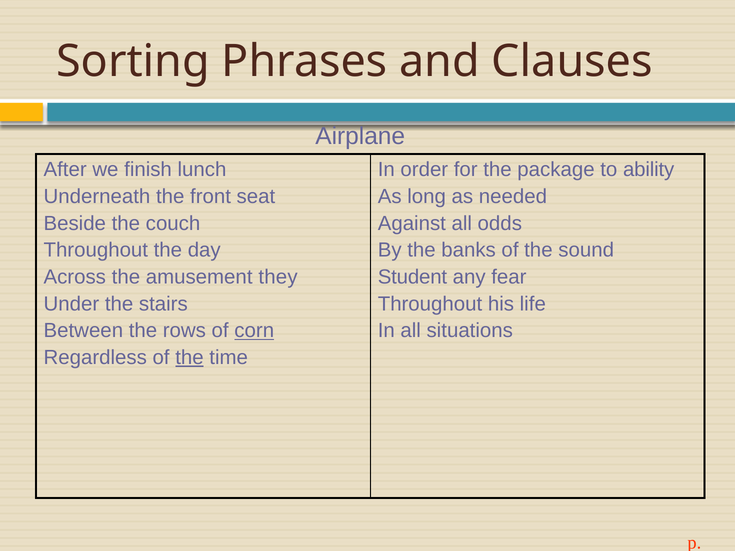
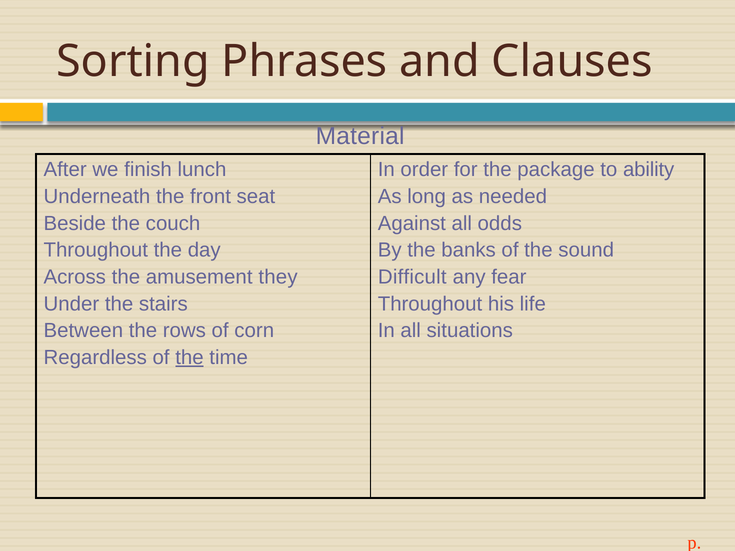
Airplane: Airplane -> Material (360, 136)
Student: Student -> Difficult (412, 277)
corn underline: present -> none (254, 331)
